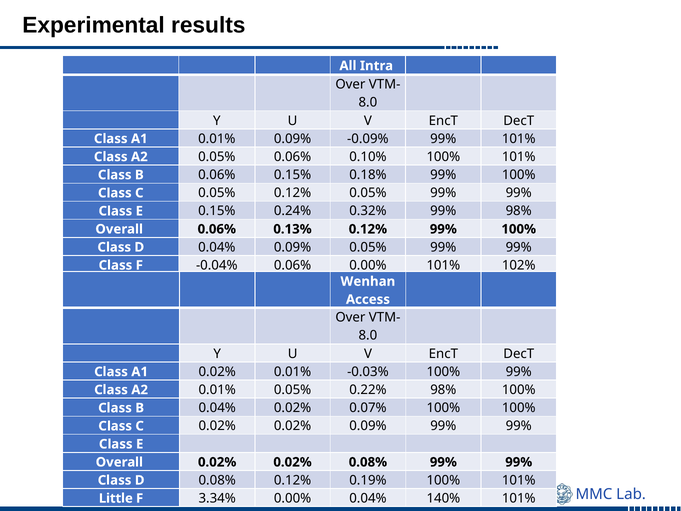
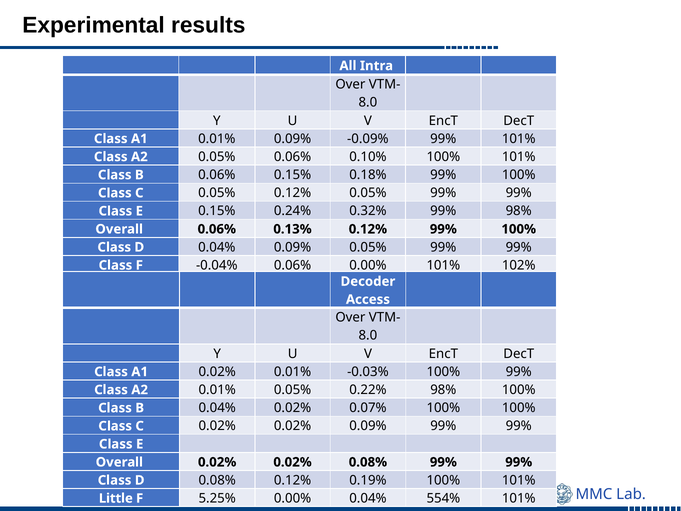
Wenhan: Wenhan -> Decoder (368, 281)
3.34%: 3.34% -> 5.25% (217, 498)
140%: 140% -> 554% (443, 498)
